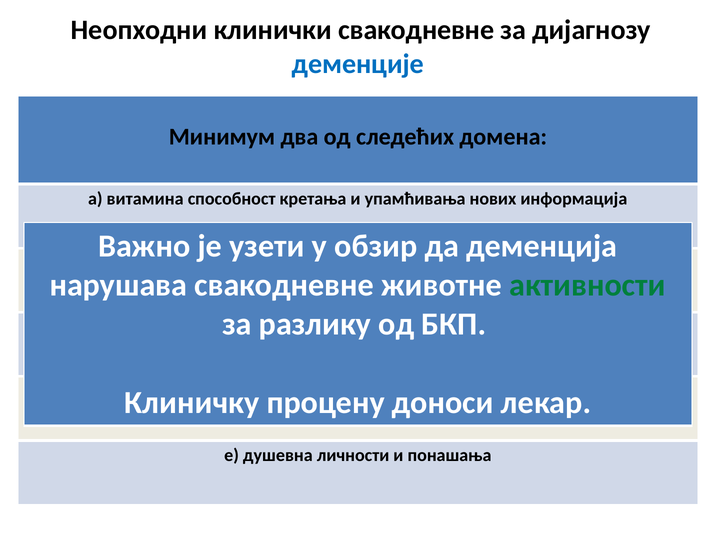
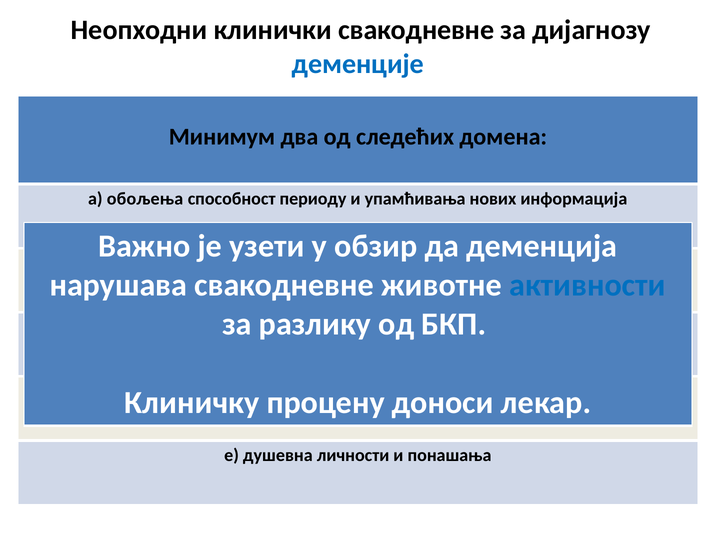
витамина: витамина -> обољења (145, 199)
кретања: кретања -> периоду (313, 199)
активности colour: green -> blue (587, 285)
